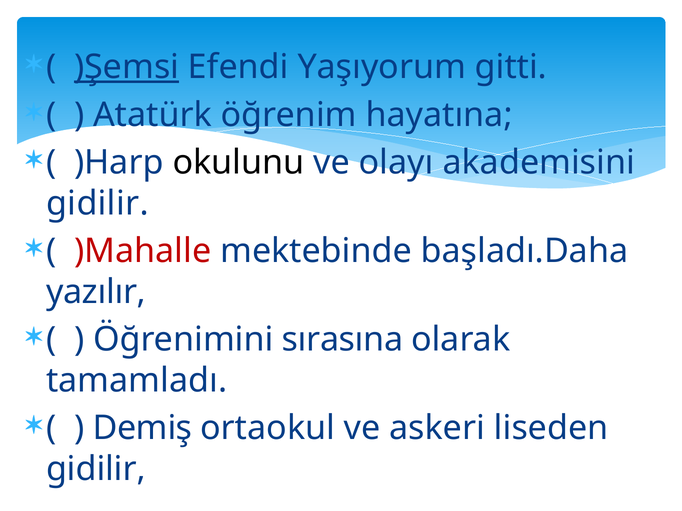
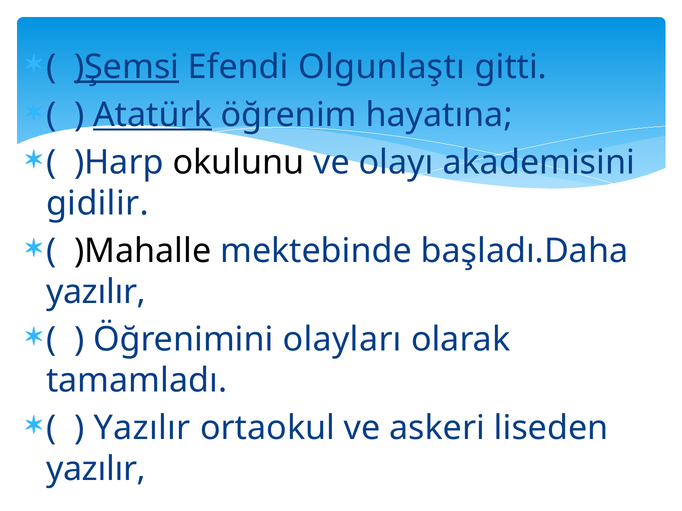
Yaşıyorum: Yaşıyorum -> Olgunlaştı (382, 67)
Atatürk underline: none -> present (152, 115)
)Mahalle colour: red -> black (143, 251)
sırasına: sırasına -> olayları (342, 340)
Demiş: Demiş -> Yazılır (142, 429)
gidilir: gidilir -> yazılır (96, 470)
